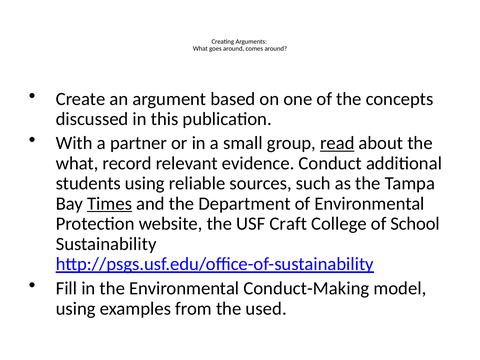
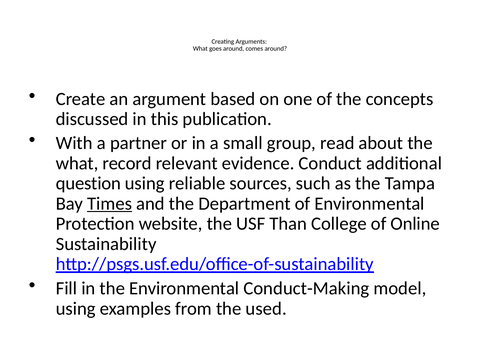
read underline: present -> none (337, 143)
students: students -> question (88, 183)
Craft: Craft -> Than (288, 224)
School: School -> Online (415, 224)
